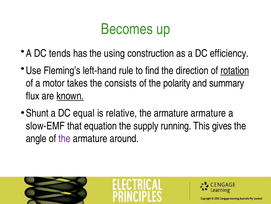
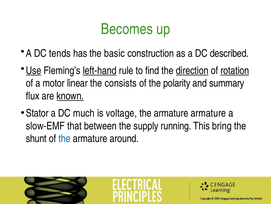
using: using -> basic (114, 53)
efficiency: efficiency -> described (229, 53)
Use underline: none -> present (34, 70)
left-hand underline: none -> present (100, 70)
direction underline: none -> present (192, 70)
takes: takes -> linear (77, 83)
Shunt: Shunt -> Stator (37, 113)
equal: equal -> much (84, 113)
relative: relative -> voltage (121, 113)
equation: equation -> between (100, 125)
gives: gives -> bring (222, 125)
angle: angle -> shunt (36, 138)
the colour: purple -> blue (64, 138)
